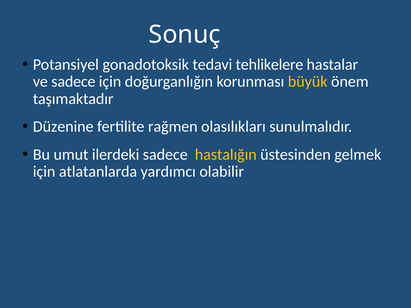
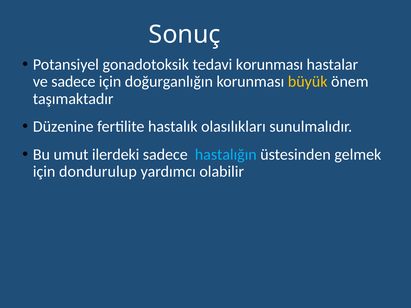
tedavi tehlikelere: tehlikelere -> korunması (269, 64)
rağmen: rağmen -> hastalık (173, 127)
hastalığın colour: yellow -> light blue (226, 155)
atlatanlarda: atlatanlarda -> dondurulup (98, 172)
